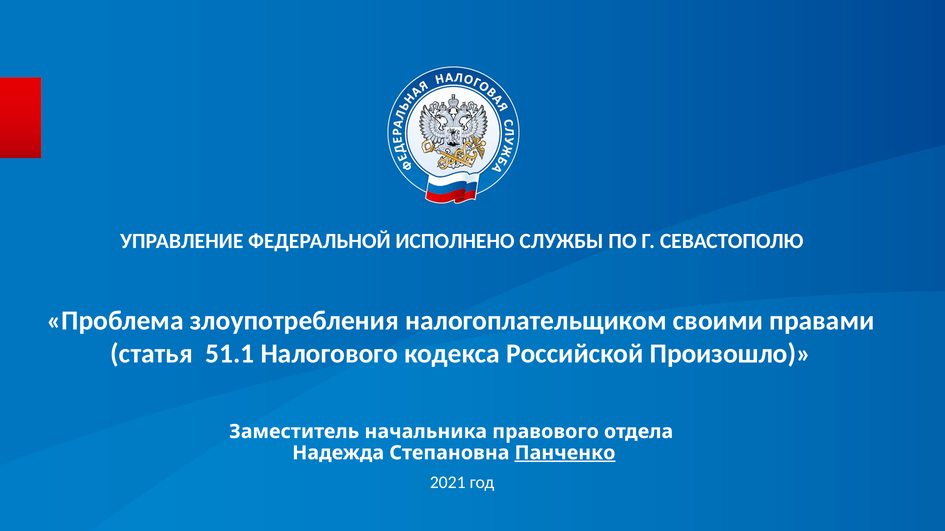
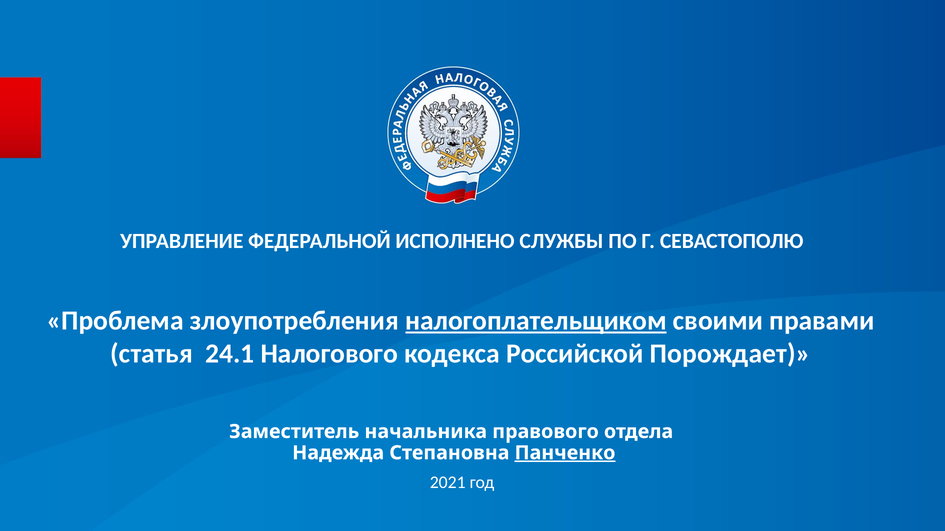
налогоплательщиком underline: none -> present (536, 321)
51.1: 51.1 -> 24.1 (230, 354)
Произошло: Произошло -> Порождает (730, 354)
